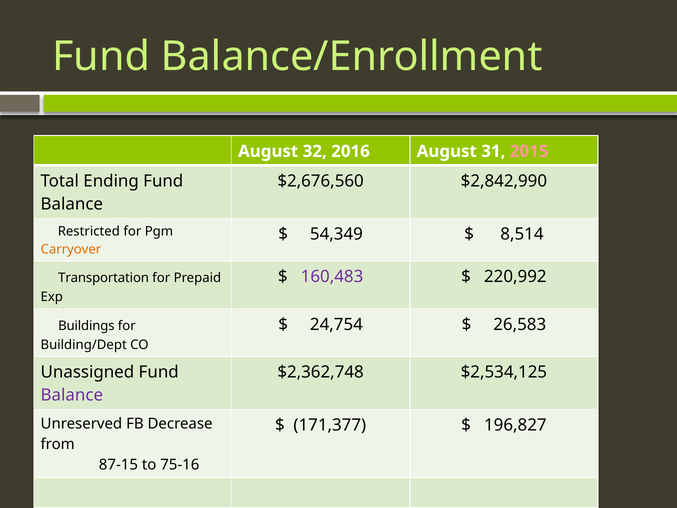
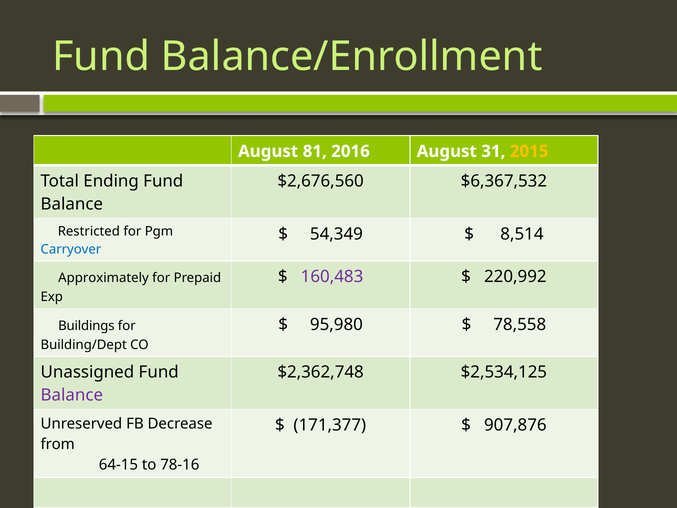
32: 32 -> 81 (315, 151)
2015 colour: pink -> yellow (529, 151)
$2,842,990: $2,842,990 -> $6,367,532 (504, 181)
Carryover colour: orange -> blue (71, 249)
Transportation: Transportation -> Approximately (104, 278)
24,754: 24,754 -> 95,980 (336, 324)
26,583: 26,583 -> 78,558 (520, 324)
196,827: 196,827 -> 907,876 (515, 425)
87-15: 87-15 -> 64-15 (118, 464)
75-16: 75-16 -> 78-16 (180, 464)
